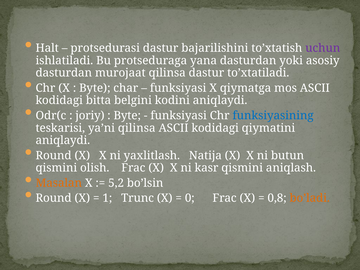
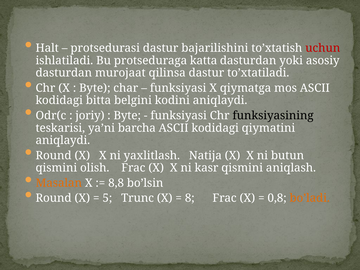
uchun colour: purple -> red (323, 48)
yana: yana -> katta (204, 60)
funksiyasining colour: blue -> black (273, 116)
ya’ni qilinsa: qilinsa -> barcha (137, 128)
5,2: 5,2 -> 8,8 (116, 183)
1: 1 -> 5 (107, 198)
0: 0 -> 8 (190, 198)
